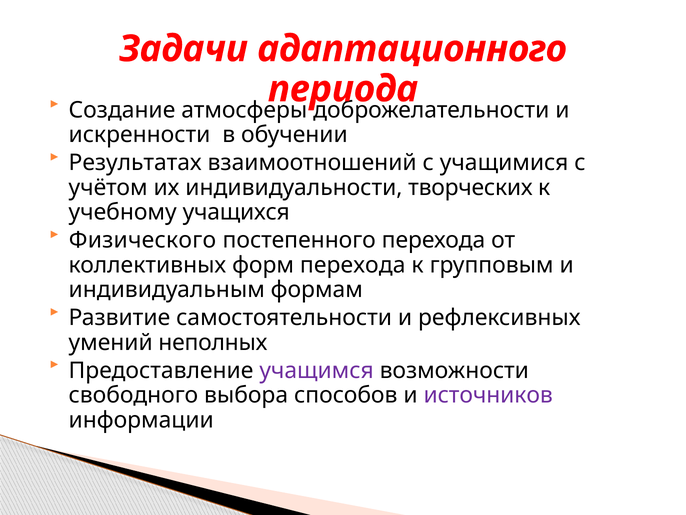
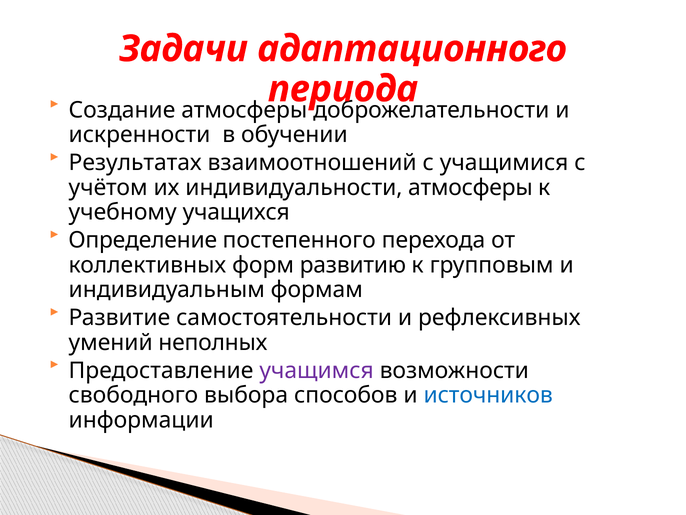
индивидуальности творческих: творческих -> атмосферы (470, 187)
Физического: Физического -> Определение (143, 240)
форм перехода: перехода -> развитию (353, 265)
источников colour: purple -> blue (488, 395)
